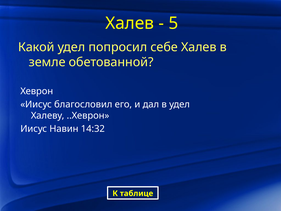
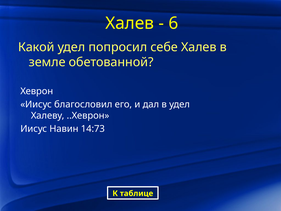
5: 5 -> 6 (173, 23)
14:32: 14:32 -> 14:73 (93, 129)
